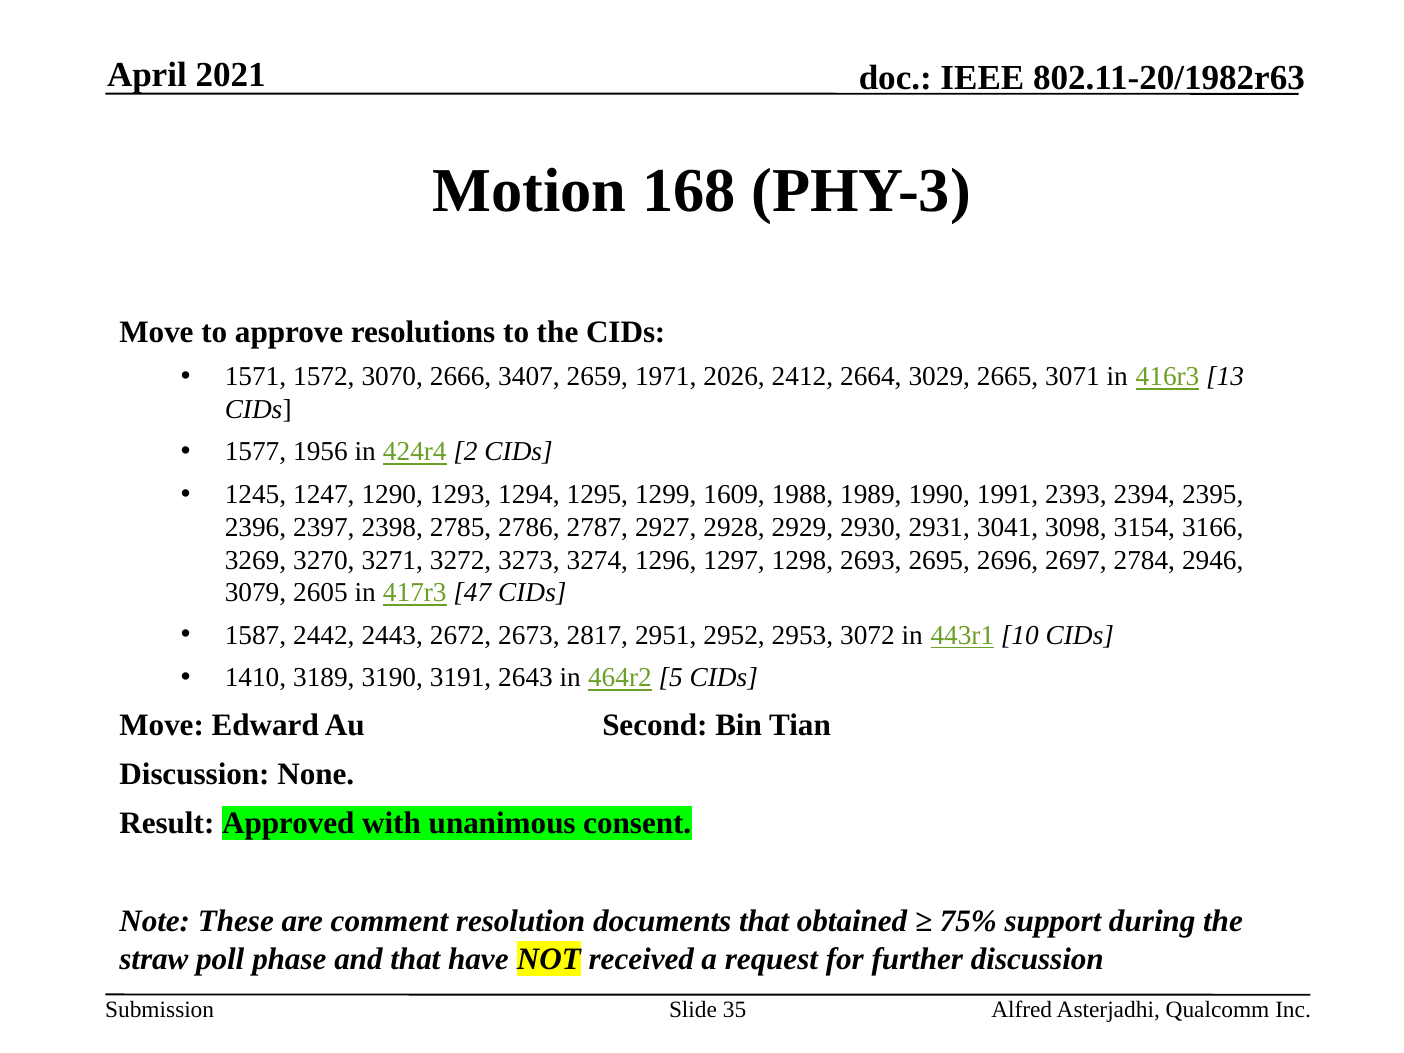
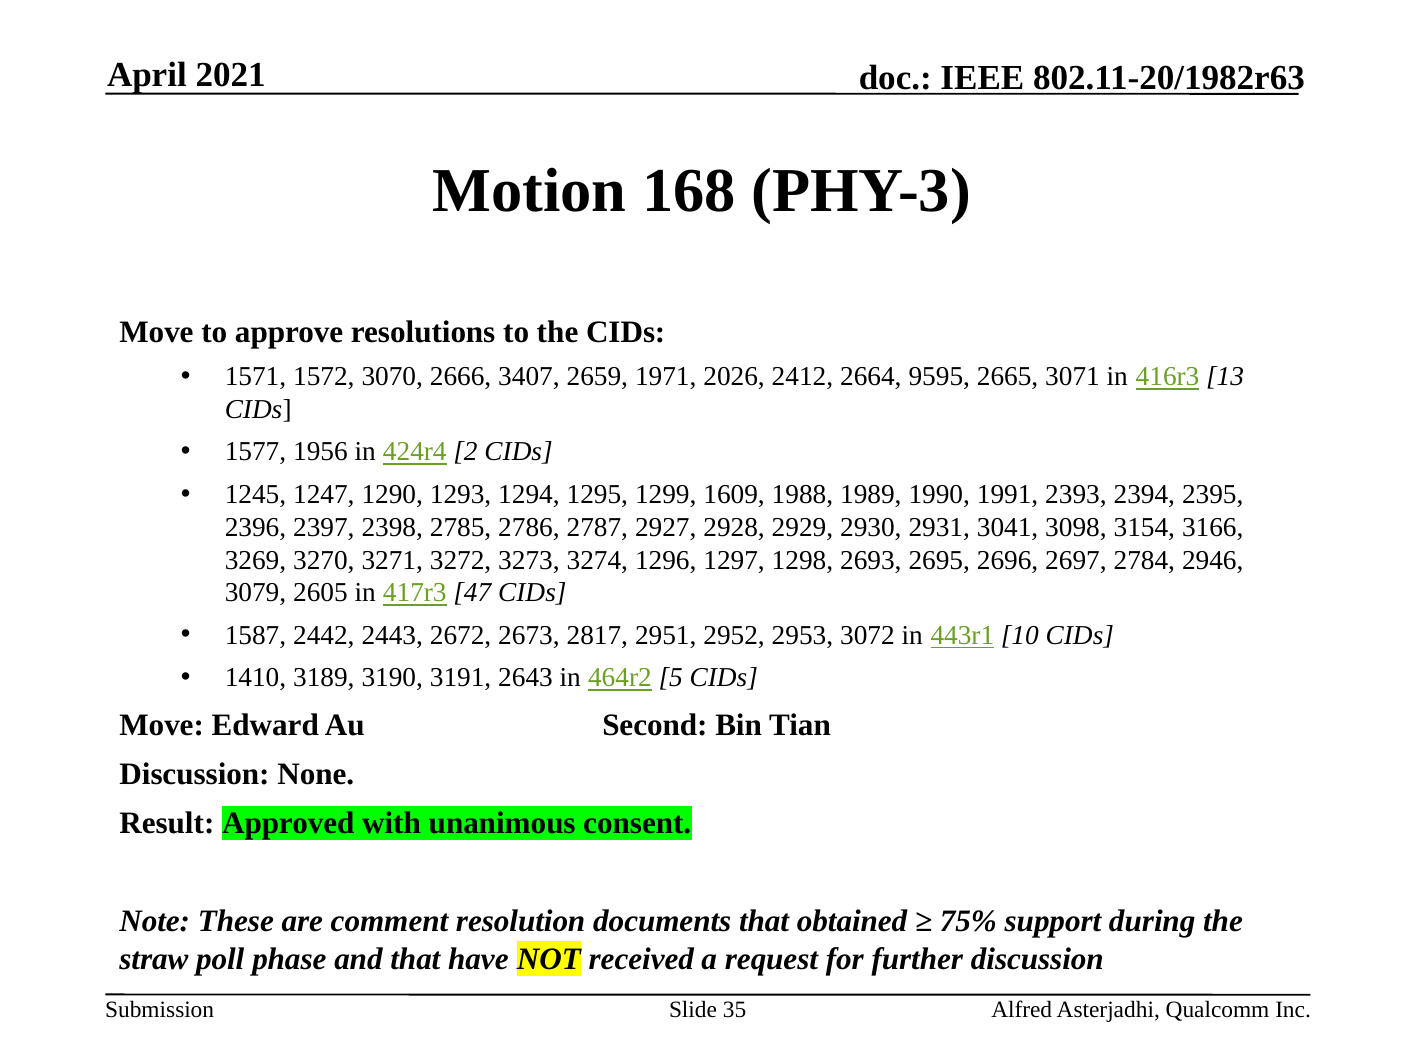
3029: 3029 -> 9595 (939, 377)
